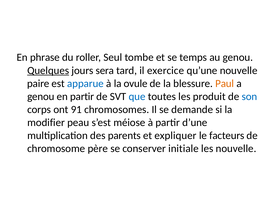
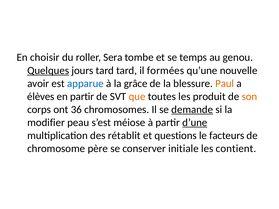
phrase: phrase -> choisir (45, 57)
Seul: Seul -> Sera (113, 57)
jours sera: sera -> tard (105, 71)
exercice: exercice -> formées (166, 71)
paire: paire -> avoir (38, 84)
ovule: ovule -> grâce (136, 84)
genou: genou -> élèves (41, 97)
que colour: blue -> orange (137, 97)
son colour: blue -> orange (249, 97)
91: 91 -> 36 (76, 110)
demande underline: none -> present (192, 110)
d’une underline: none -> present (195, 123)
parents: parents -> rétablit (124, 136)
expliquer: expliquer -> questions (176, 136)
les nouvelle: nouvelle -> contient (236, 149)
